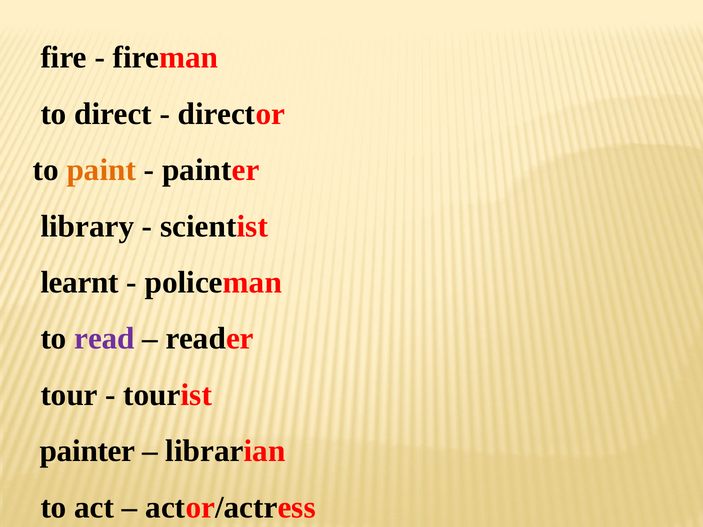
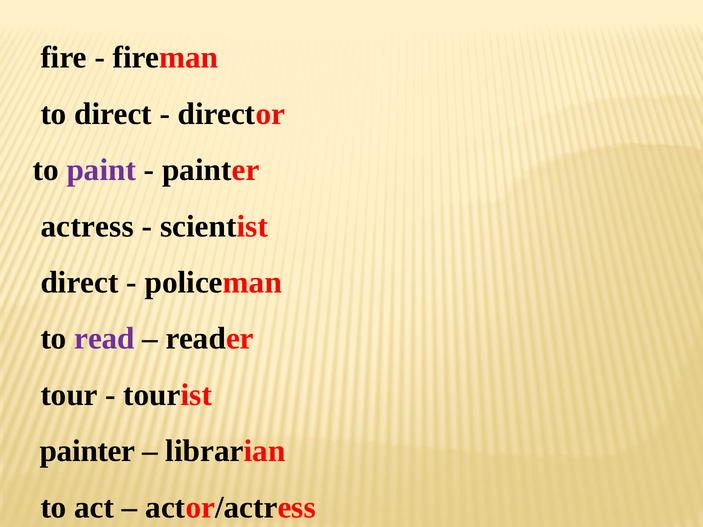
paint colour: orange -> purple (101, 170)
library: library -> actress (87, 226)
learnt: learnt -> direct (80, 283)
